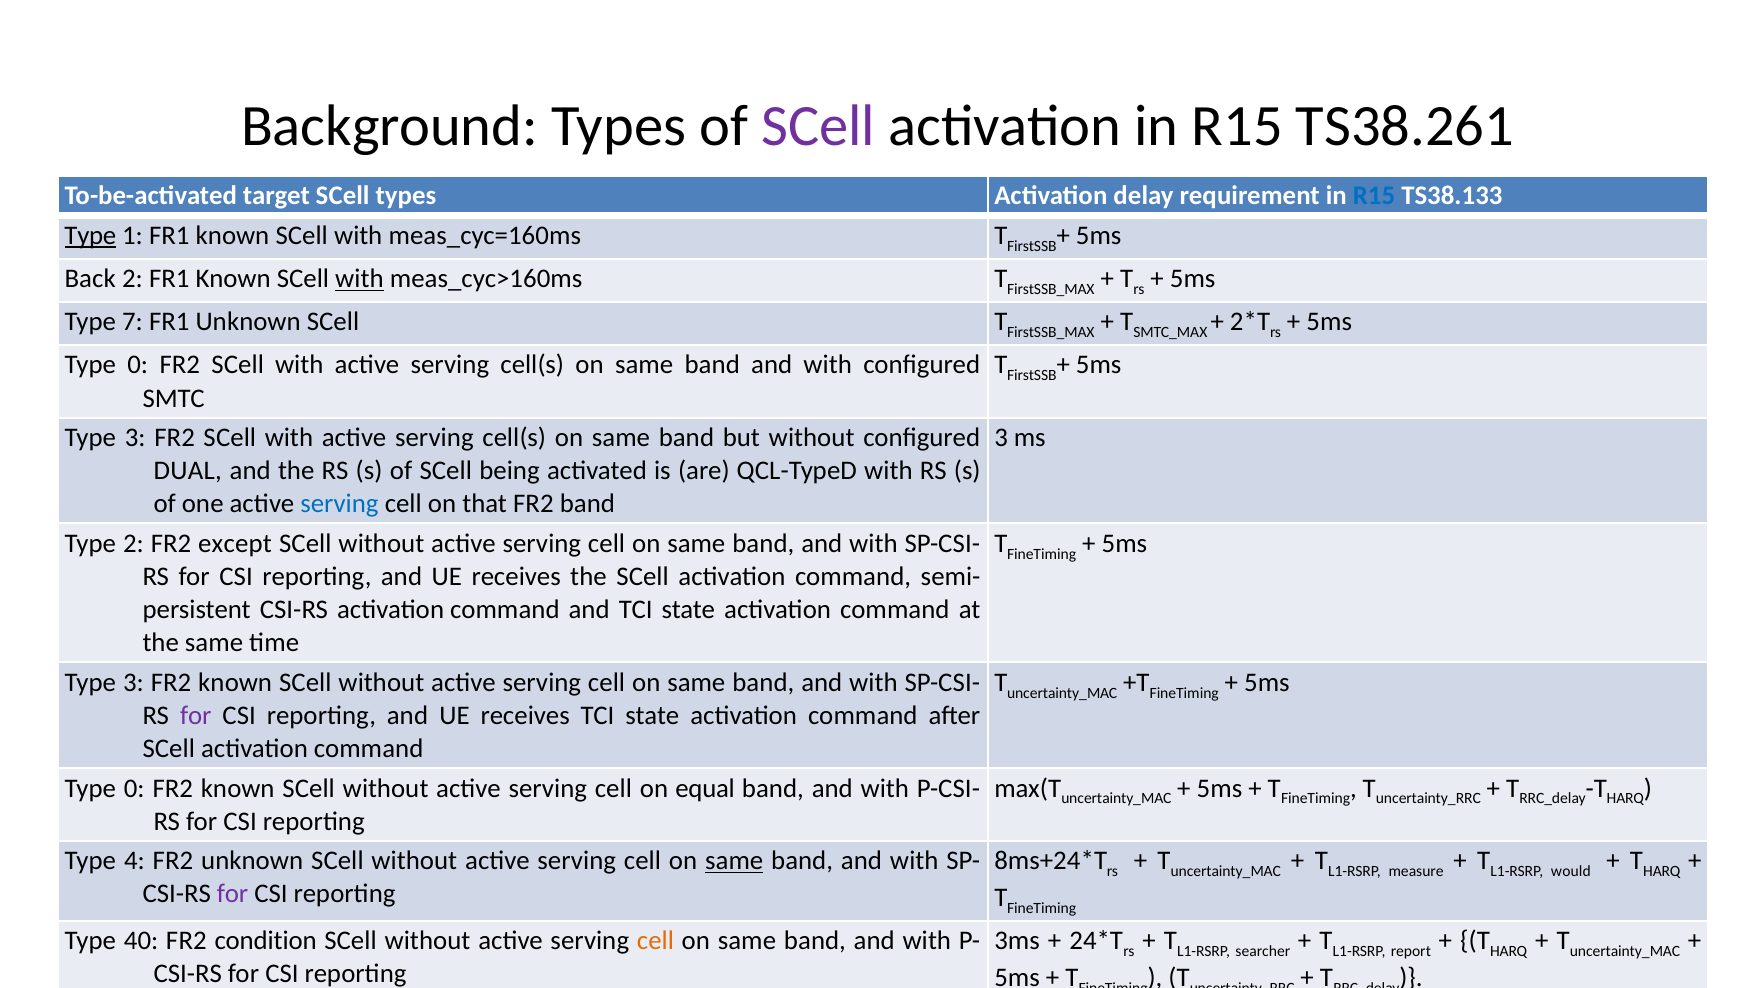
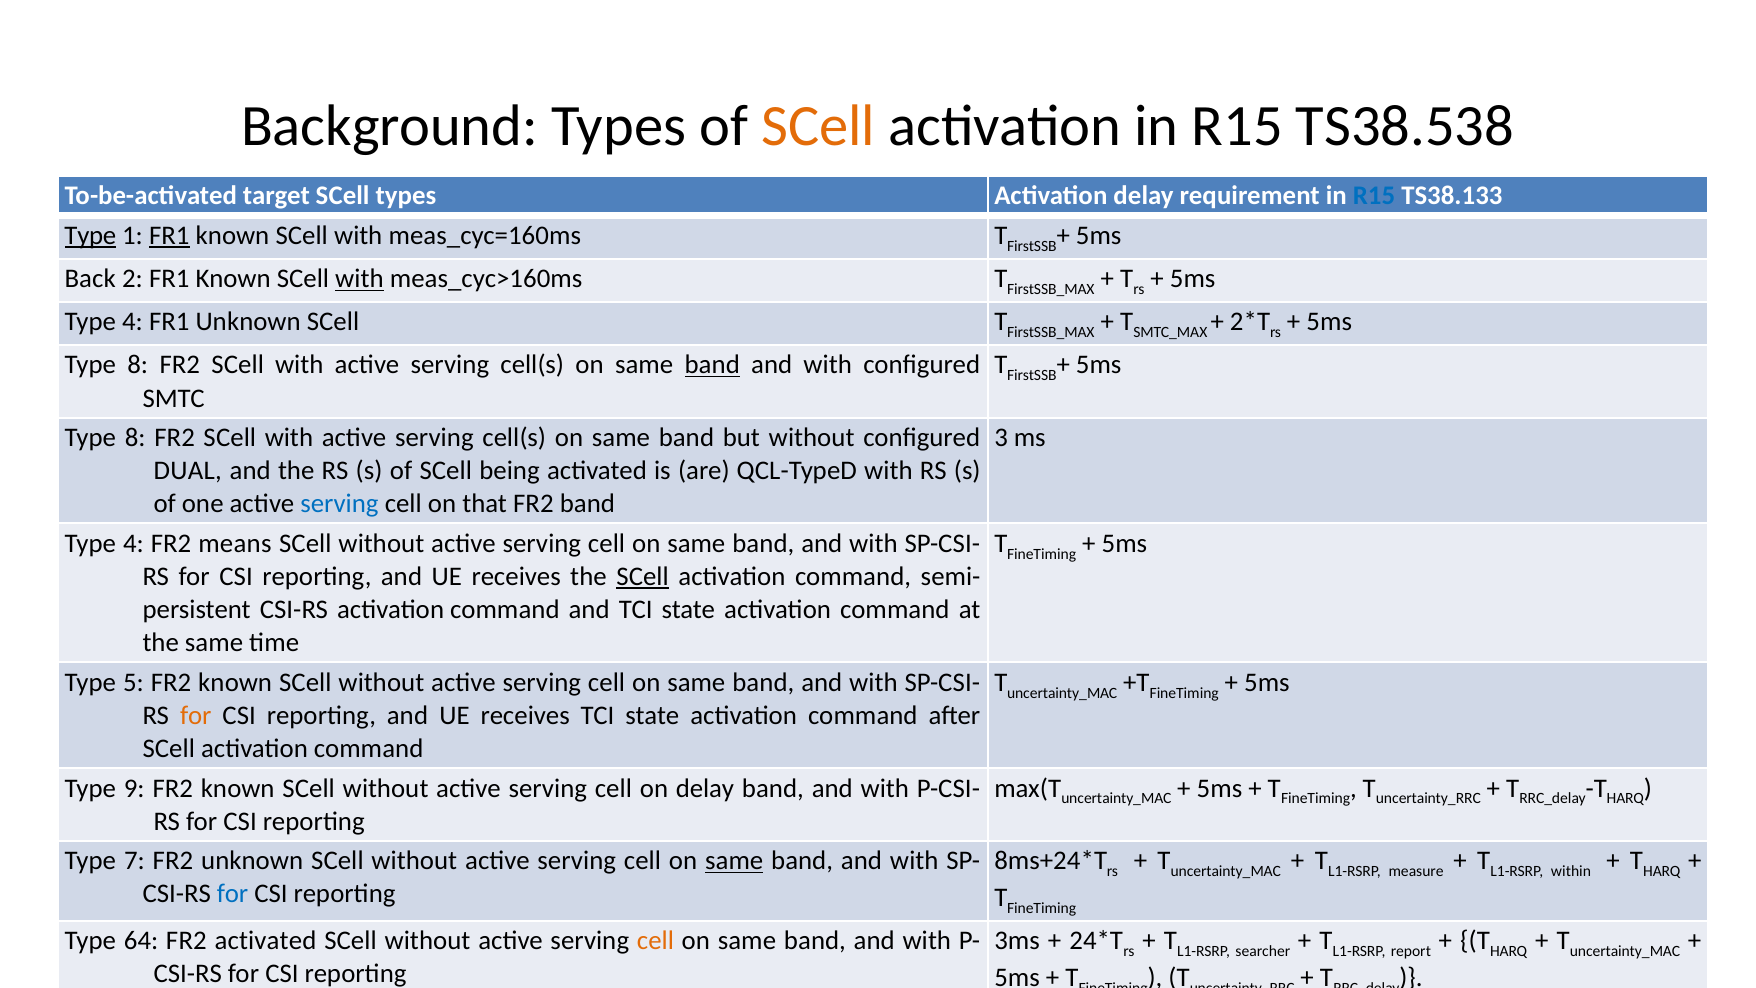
SCell colour: purple -> orange (818, 126)
TS38.261: TS38.261 -> TS38.538 (1405, 126)
FR1 underline: none -> present (169, 236)
7: 7 -> 4 (133, 322)
0: 0 -> 8 (138, 365)
band underline: none -> present (712, 365)
3: 3 -> 8 (135, 438)
2: 2 -> 4 (133, 543)
except: except -> means (235, 543)
SCell underline: none -> present (643, 577)
3: 3 -> 5 (133, 682)
for colour: purple -> orange (196, 715)
0: 0 -> 9 (134, 788)
on equal: equal -> delay (705, 788)
4: 4 -> 7 (134, 861)
would: would -> within (1571, 871)
for colour: purple -> blue (233, 894)
40: 40 -> 64 (141, 941)
FR2 condition: condition -> activated (265, 941)
